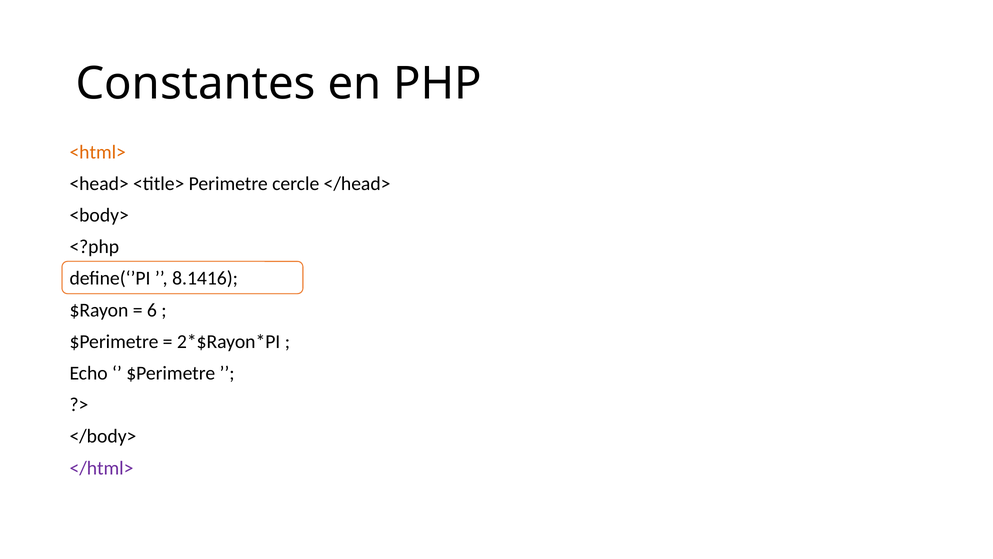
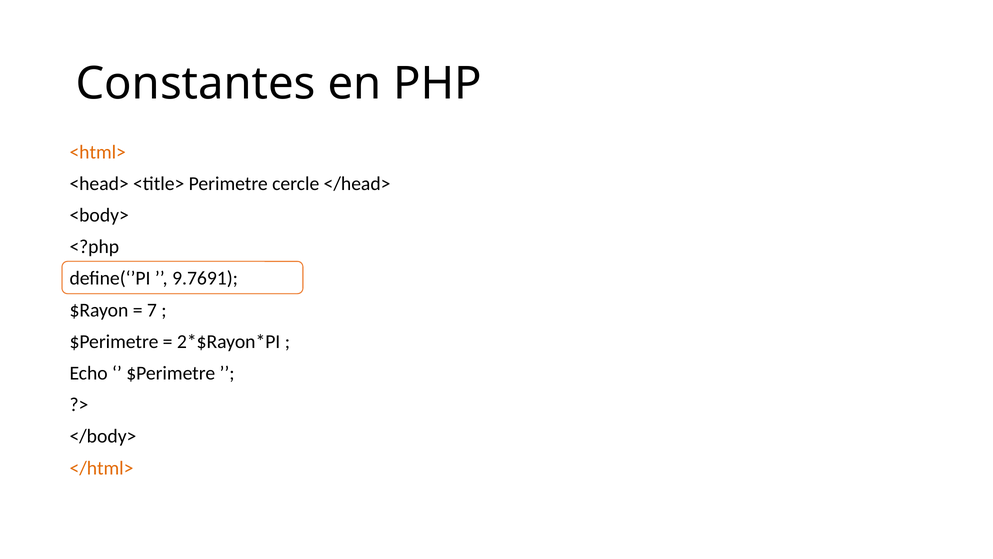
8.1416: 8.1416 -> 9.7691 (205, 278)
6: 6 -> 7 (152, 310)
</html> colour: purple -> orange (101, 468)
